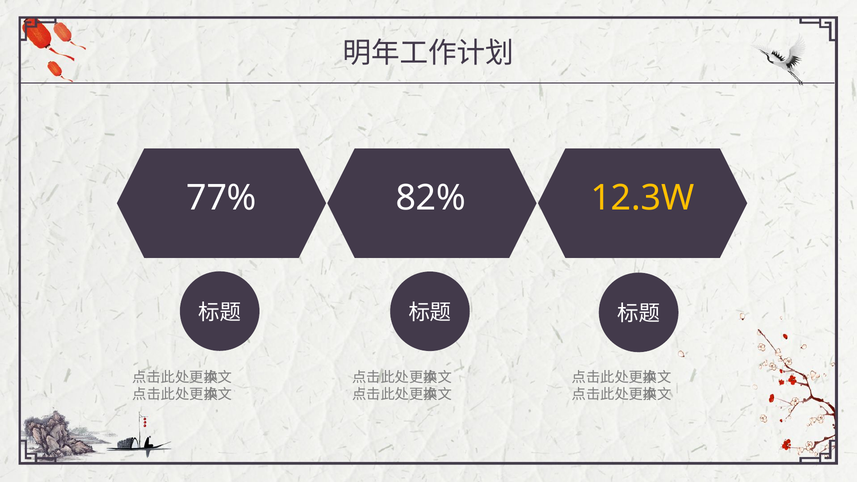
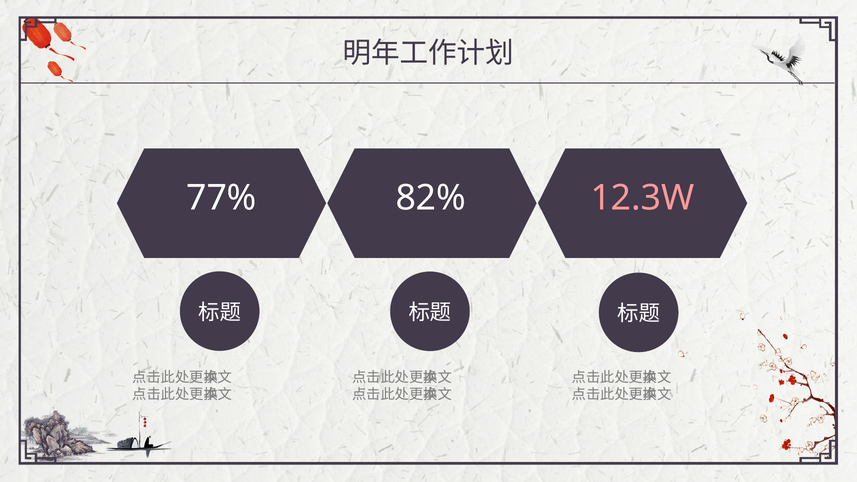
12.3W colour: yellow -> pink (643, 198)
